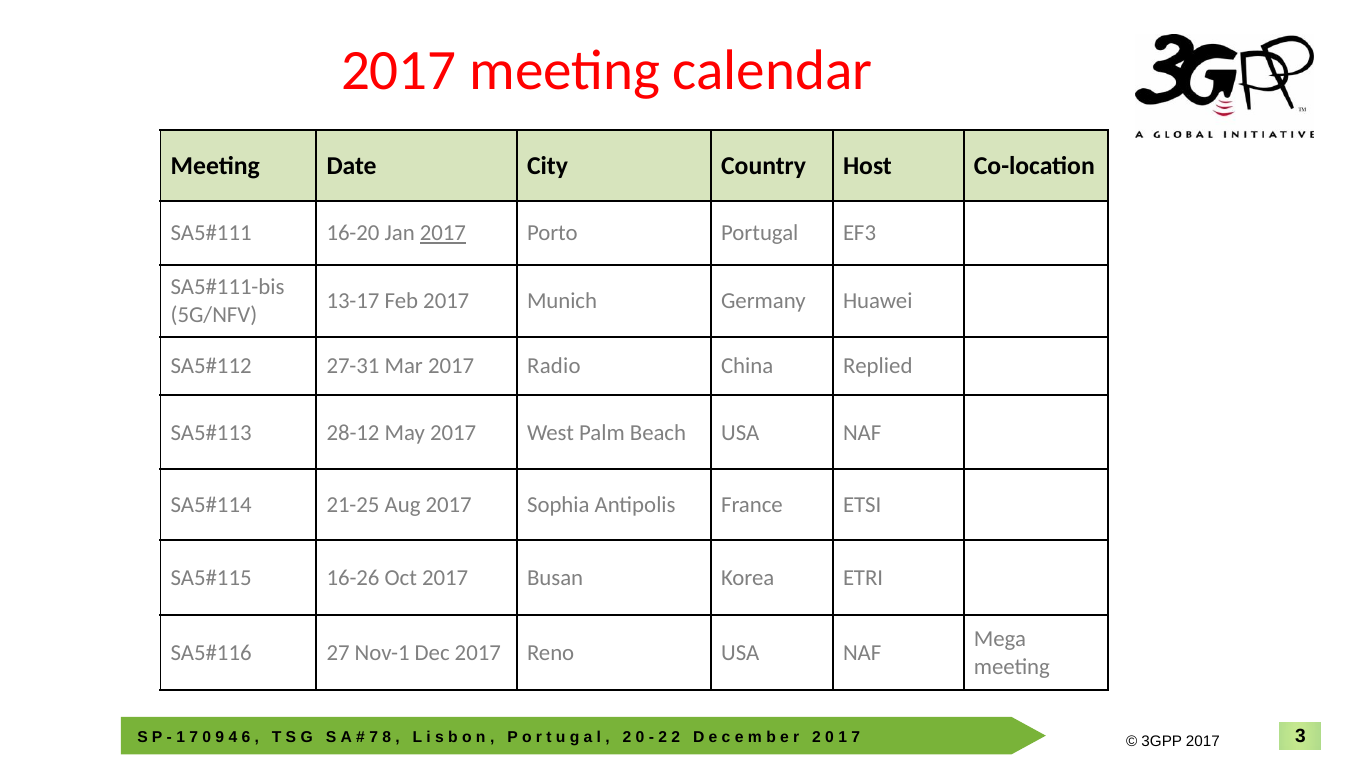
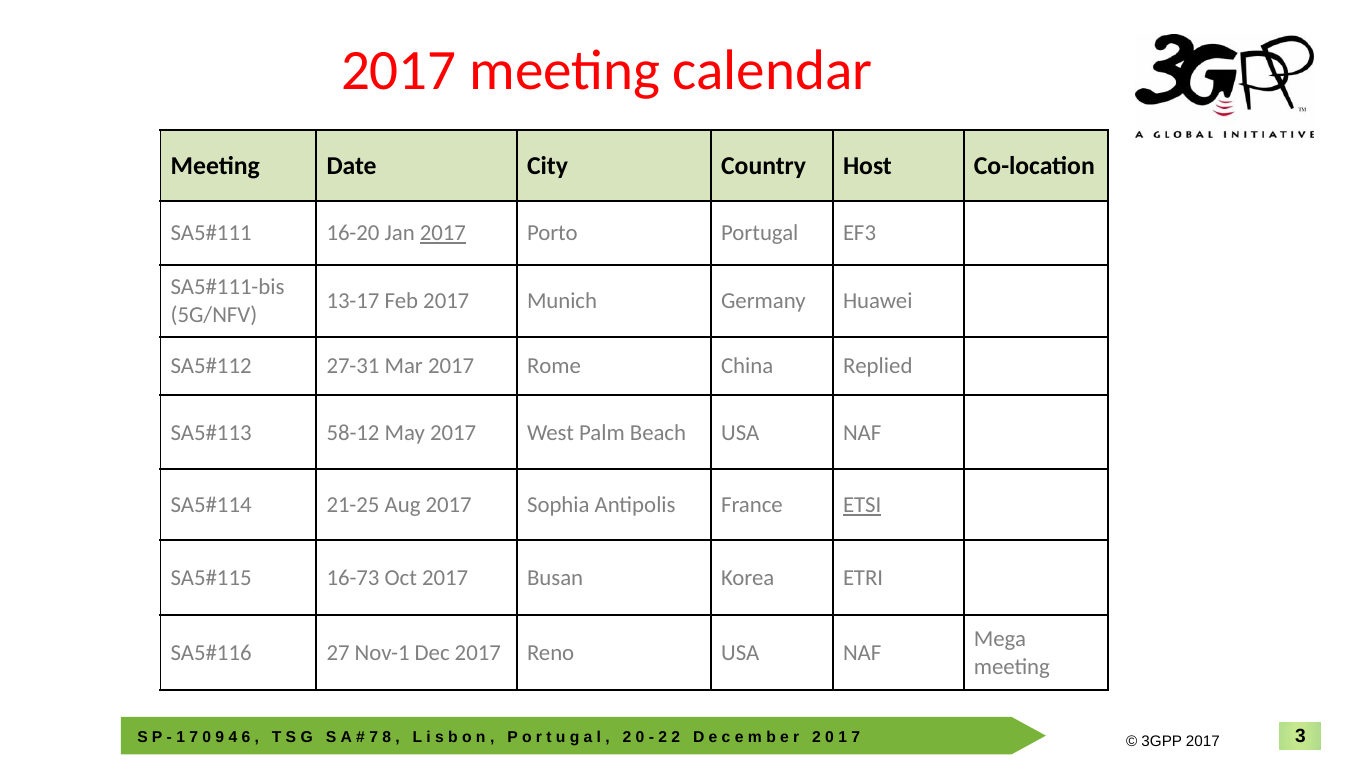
Radio: Radio -> Rome (554, 366)
28-12: 28-12 -> 58-12 (353, 433)
ETSI underline: none -> present (862, 505)
16-26: 16-26 -> 16-73 (353, 578)
